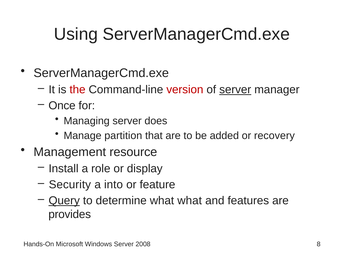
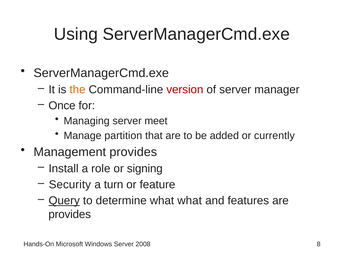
the colour: red -> orange (78, 90)
server underline: present -> none (235, 90)
does: does -> meet (156, 121)
recovery: recovery -> currently (274, 136)
Management resource: resource -> provides (133, 152)
display: display -> signing (145, 169)
into: into -> turn (114, 185)
